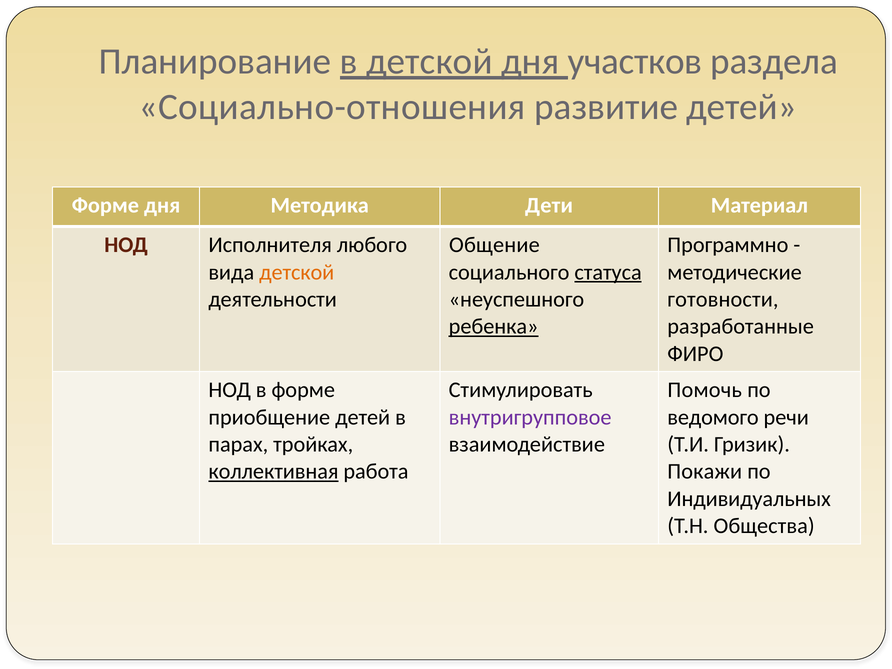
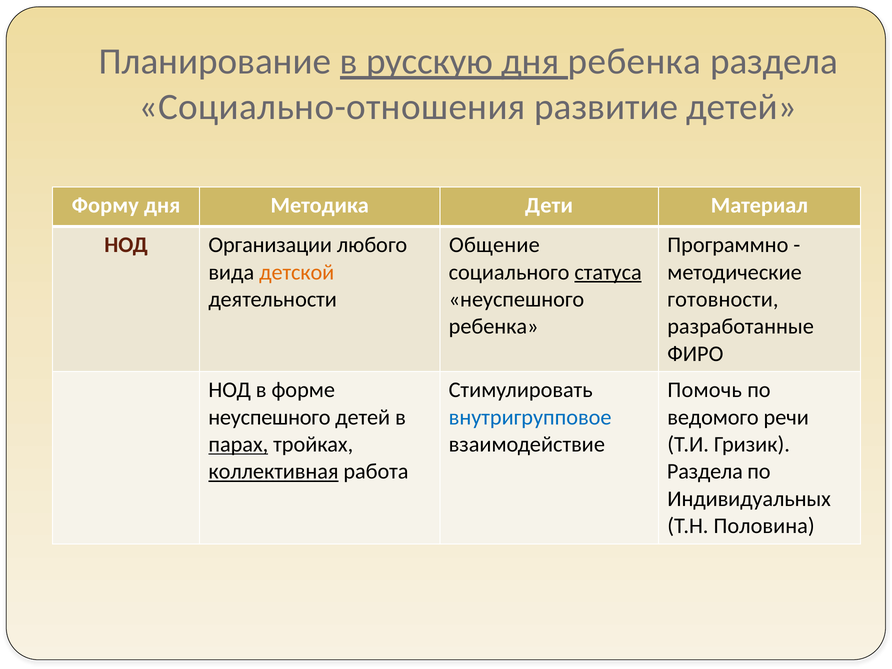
в детской: детской -> русскую (429, 62)
дня участков: участков -> ребенка (635, 62)
Форме: Форме -> Форму (105, 205)
Исполнителя: Исполнителя -> Организации (270, 245)
ребенка underline: present -> none (494, 327)
приобщение: приобщение -> неуспешного (269, 417)
внутригрупповое colour: purple -> blue (530, 417)
парах underline: none -> present (238, 444)
Покажи: Покажи -> Раздела (705, 472)
Общества: Общества -> Половина (764, 526)
